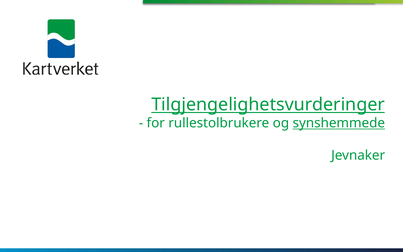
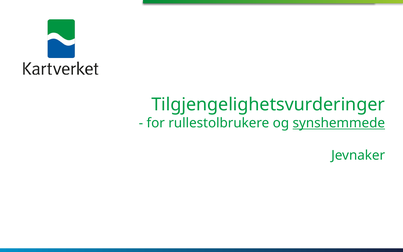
Tilgjengelighetsvurderinger underline: present -> none (268, 105)
